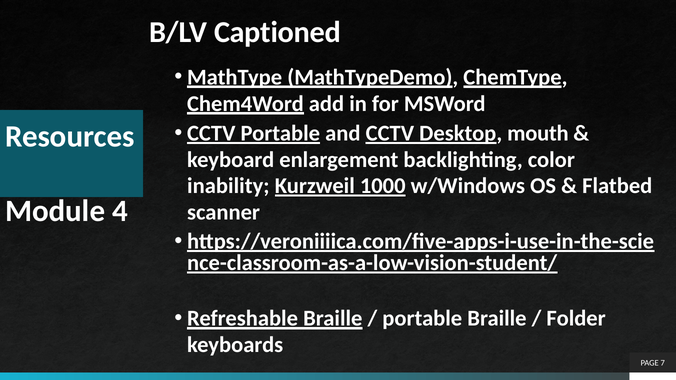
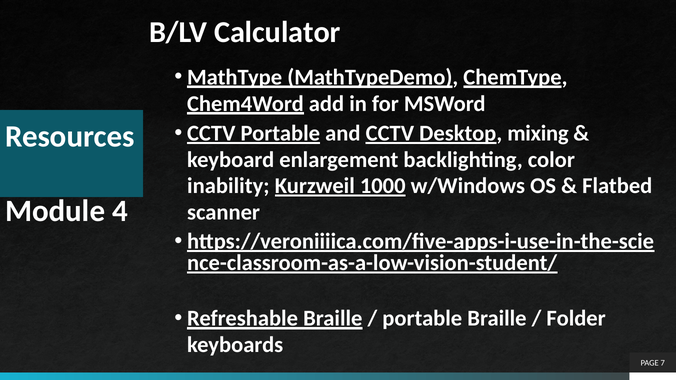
Captioned: Captioned -> Calculator (277, 32)
mouth: mouth -> mixing (538, 133)
